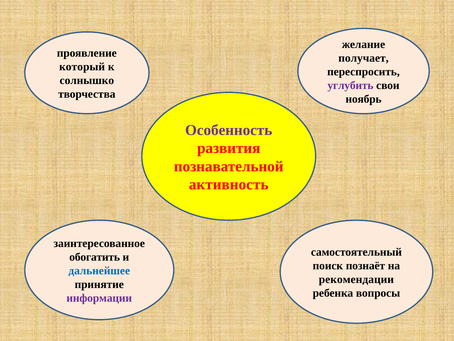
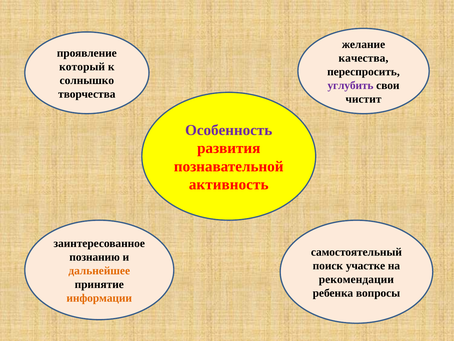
получает: получает -> качества (363, 58)
ноябрь: ноябрь -> чистит (363, 99)
обогатить: обогатить -> познанию (95, 257)
познаёт: познаёт -> участке (365, 265)
дальнейшее colour: blue -> orange (99, 270)
информации colour: purple -> orange (99, 298)
